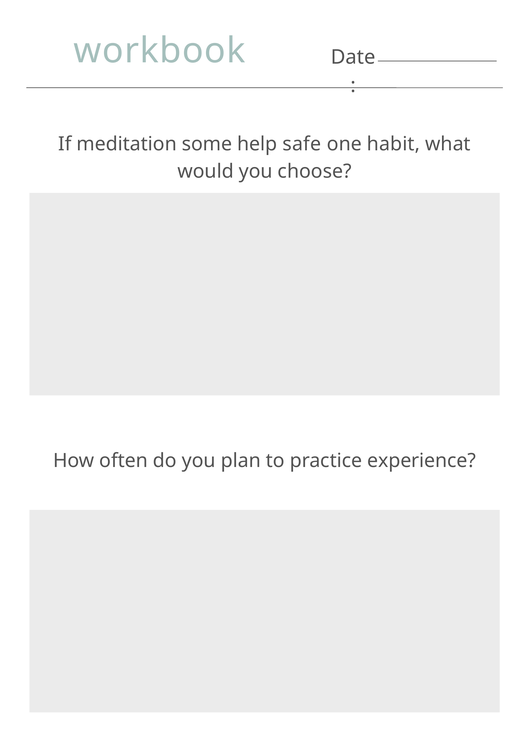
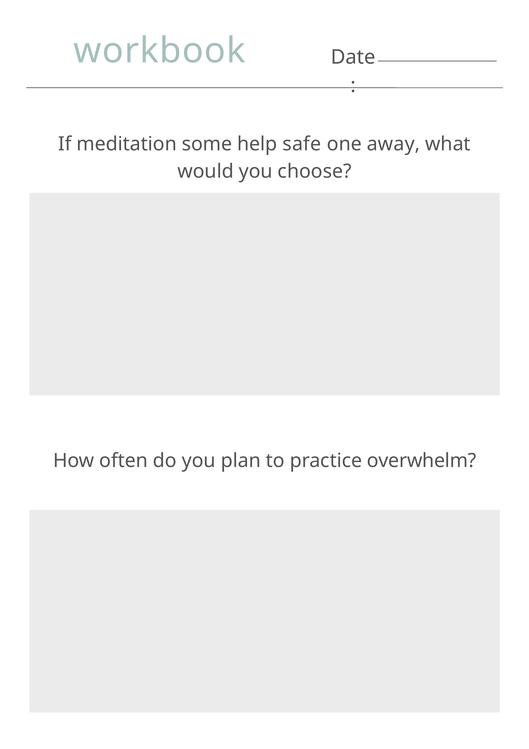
habit: habit -> away (393, 144)
experience: experience -> overwhelm (422, 461)
